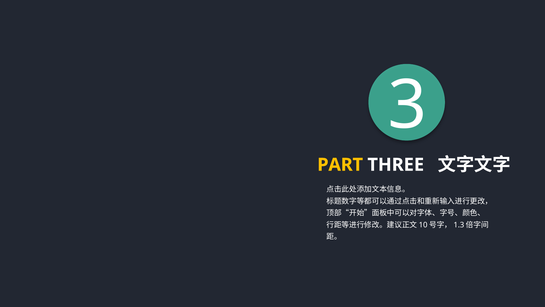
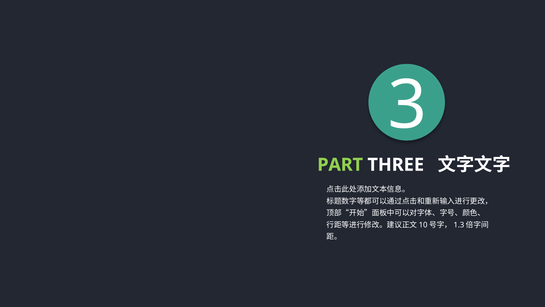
PART colour: yellow -> light green (340, 165)
